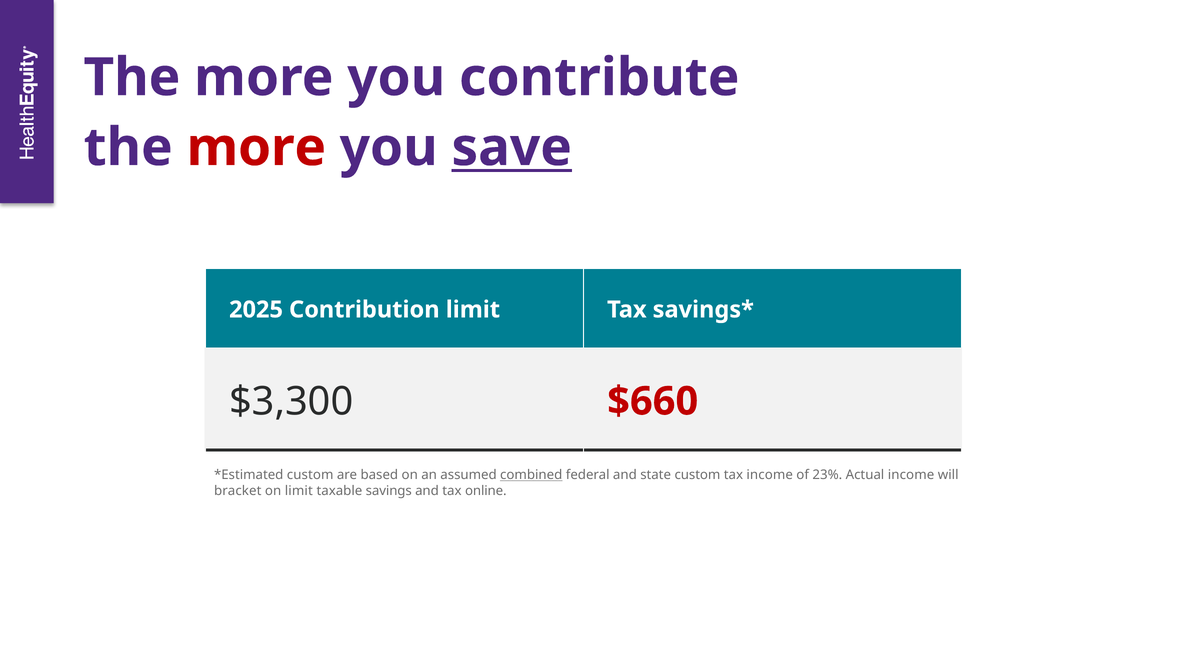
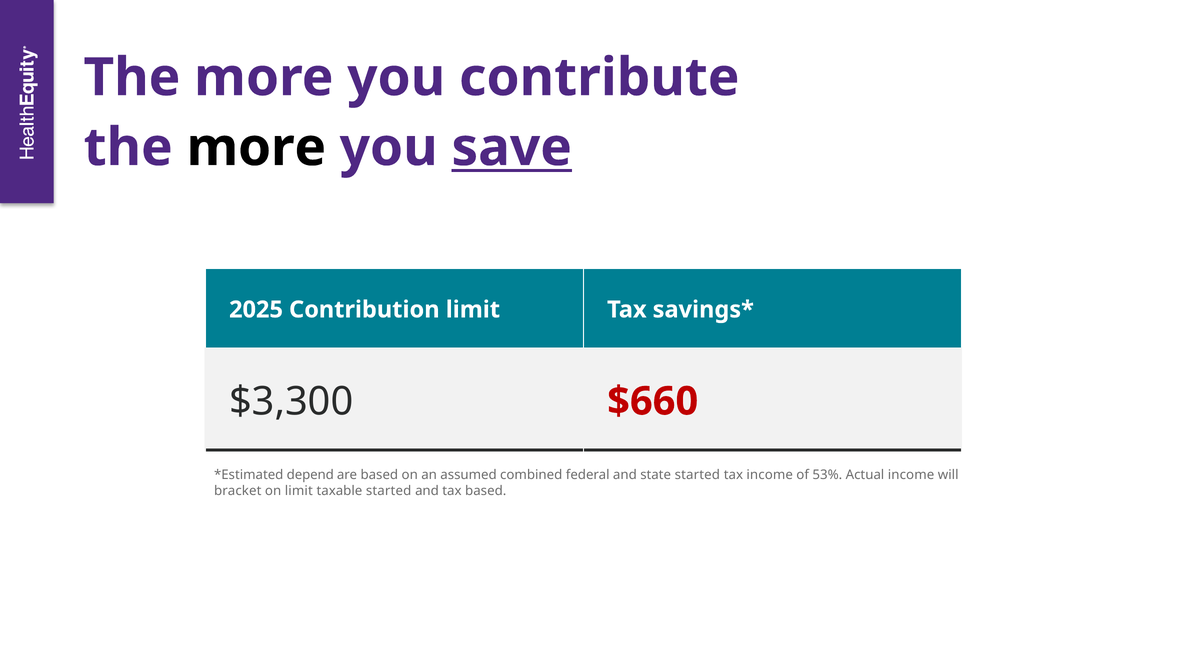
more colour: red -> black (256, 148)
custom: custom -> depend (310, 475)
combined underline: present -> none (531, 475)
state custom: custom -> started (697, 475)
23%: 23% -> 53% (827, 475)
taxable savings: savings -> started (389, 491)
tax online: online -> based (486, 491)
